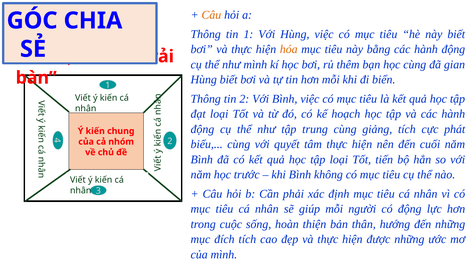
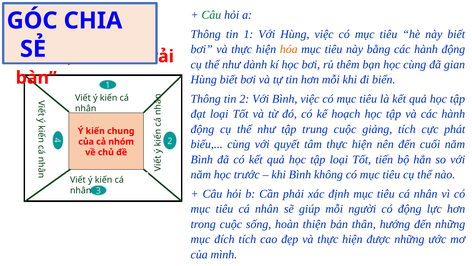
Câu colour: orange -> green (211, 15)
như mình: mình -> dành (255, 64)
trung cùng: cùng -> cuộc (345, 129)
